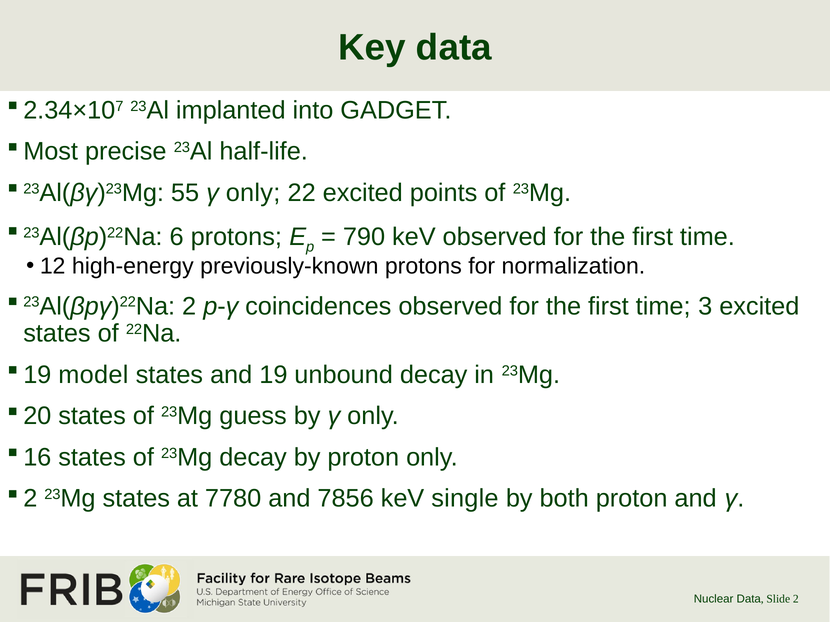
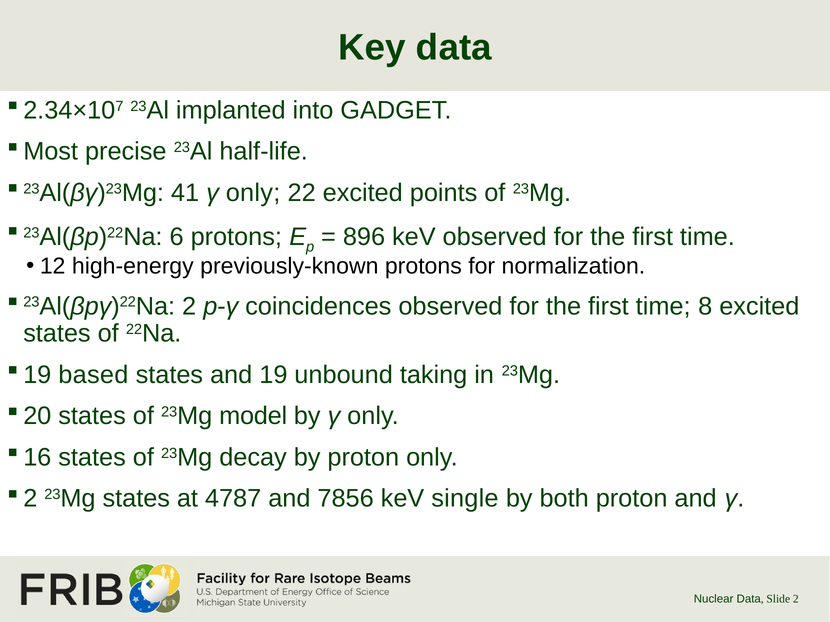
55: 55 -> 41 (185, 193)
790: 790 -> 896 (364, 237)
3: 3 -> 8 (705, 306)
model: model -> based (93, 375)
unbound decay: decay -> taking (434, 375)
guess: guess -> model (253, 416)
7780: 7780 -> 4787 (233, 499)
